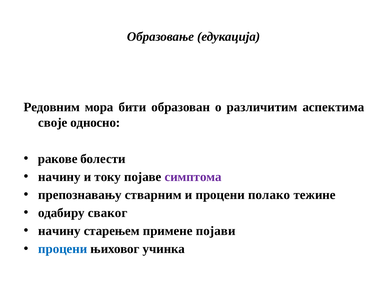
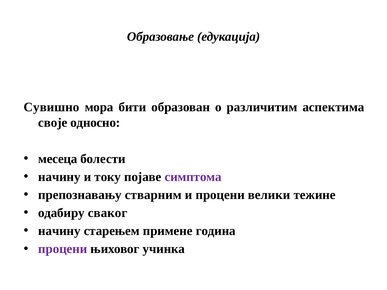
Редовним: Редовним -> Сувишно (52, 107)
ракове: ракове -> месеца (58, 159)
полако: полако -> велики (269, 195)
појави: појави -> година (216, 231)
процени colour: blue -> purple (63, 249)
